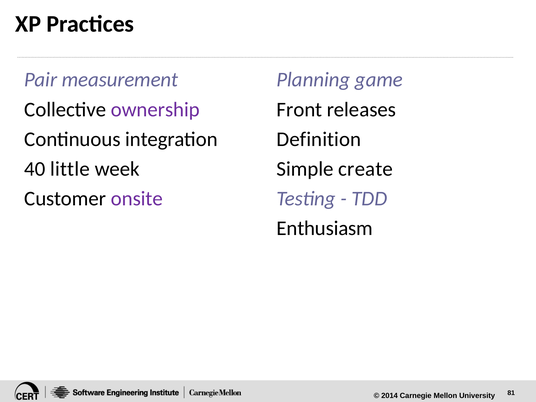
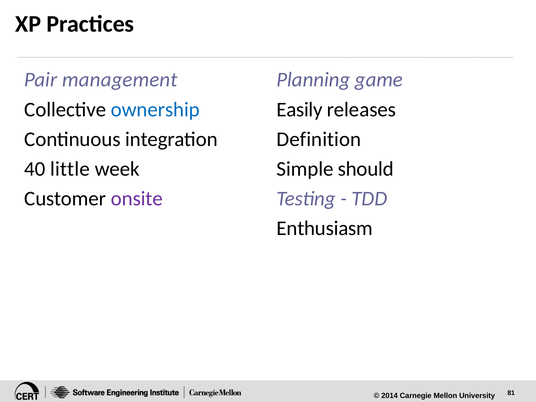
measurement: measurement -> management (120, 80)
ownership colour: purple -> blue (155, 109)
Front: Front -> Easily (300, 109)
create: create -> should (366, 169)
